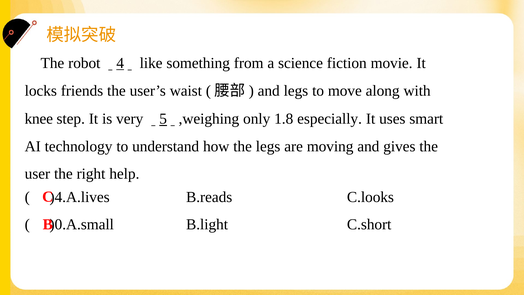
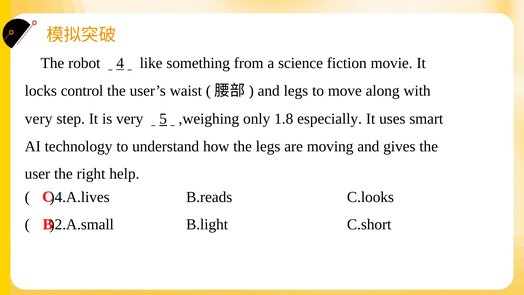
friends: friends -> control (82, 91)
knee: knee -> very (39, 119)
)0.A.small: )0.A.small -> )2.A.small (82, 224)
